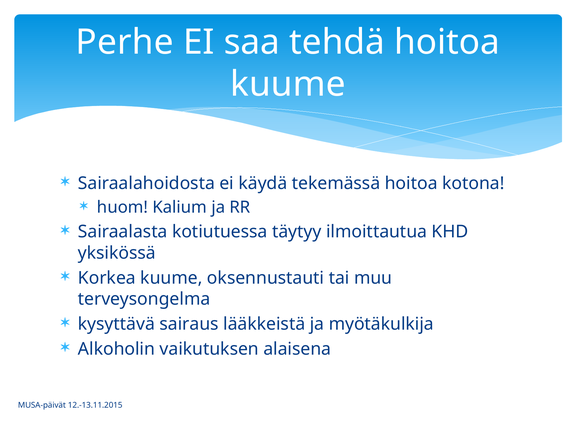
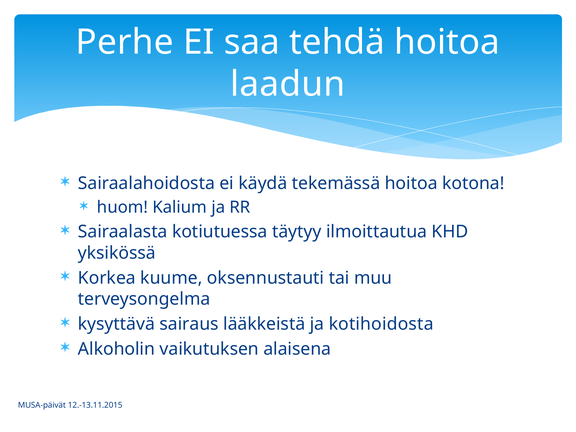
kuume: kuume -> laadun (288, 84)
myötäkulkija: myötäkulkija -> kotihoidosta (381, 324)
